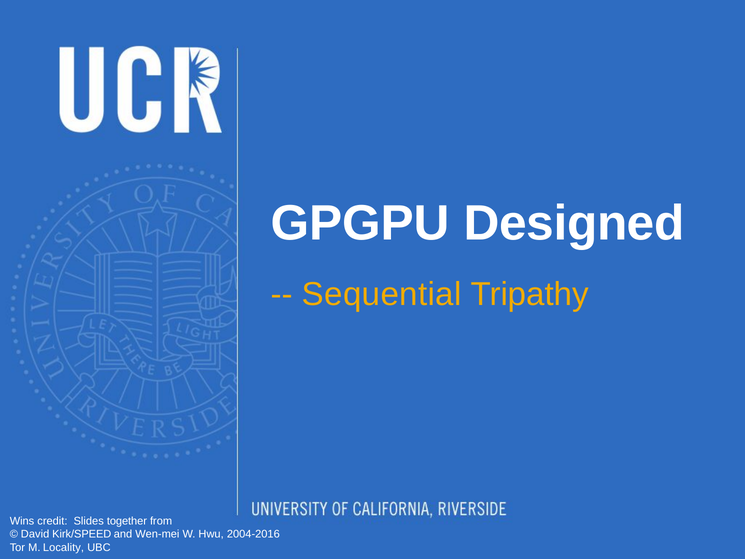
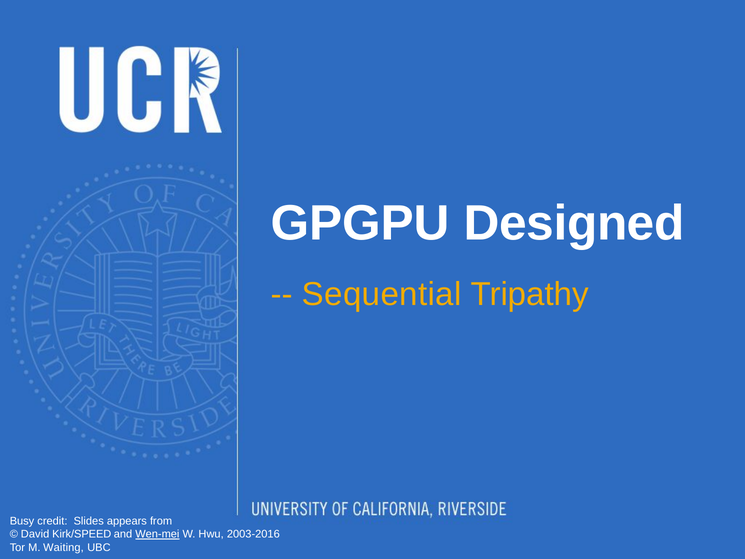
Wins: Wins -> Busy (22, 521)
together: together -> appears (127, 521)
Wen-mei underline: none -> present (157, 534)
2004-2016: 2004-2016 -> 2003-2016 (253, 534)
Locality: Locality -> Waiting (63, 547)
